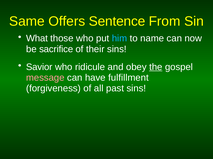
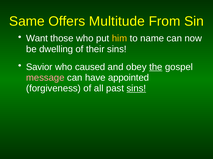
Sentence: Sentence -> Multitude (117, 21)
What: What -> Want (37, 39)
him colour: light blue -> yellow (120, 39)
sacrifice: sacrifice -> dwelling (56, 49)
ridicule: ridicule -> caused (90, 67)
fulfillment: fulfillment -> appointed (129, 78)
sins underline: none -> present (136, 89)
